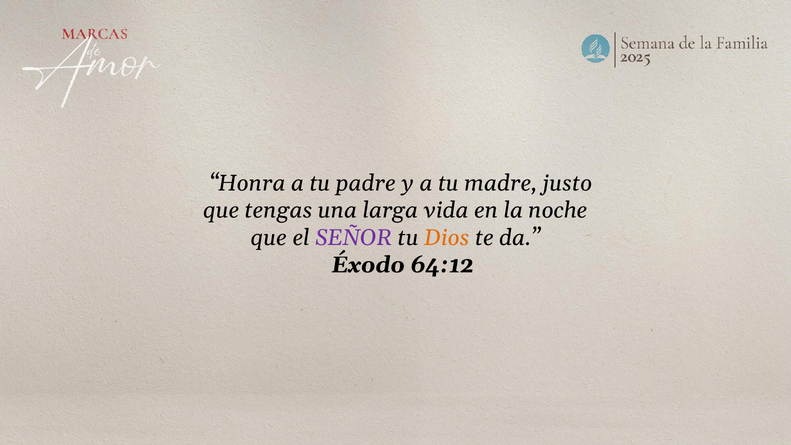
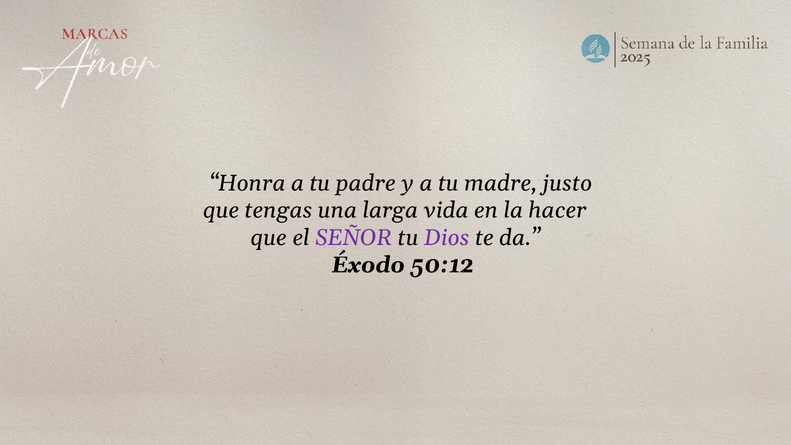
noche: noche -> hacer (558, 210)
Dios colour: orange -> purple (447, 238)
64:12: 64:12 -> 50:12 (442, 265)
